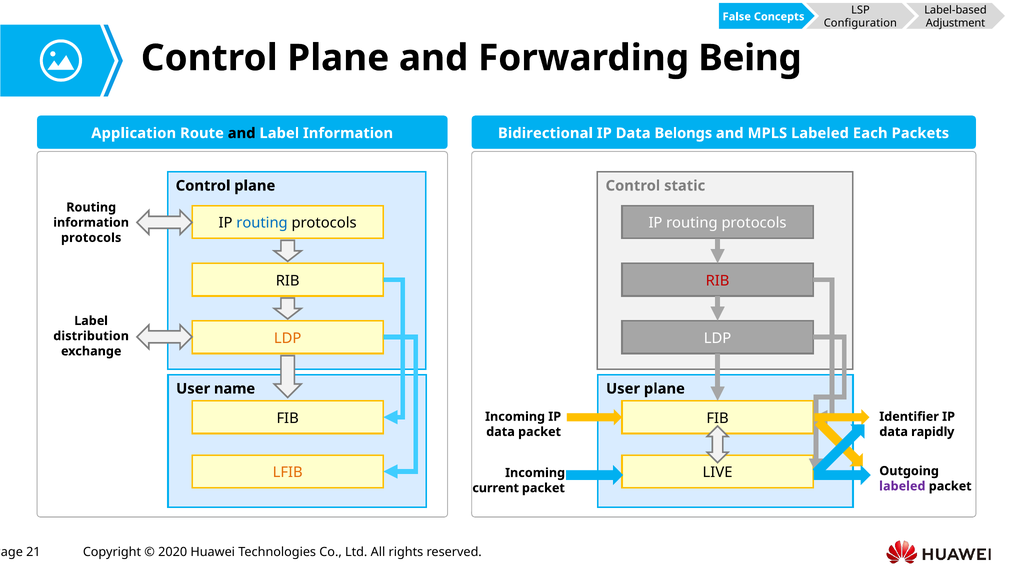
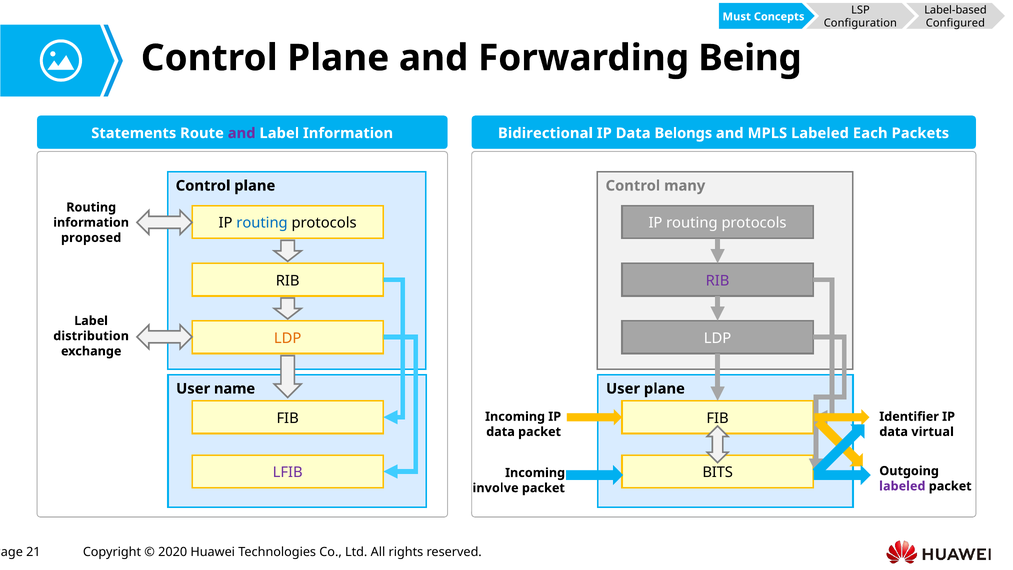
False: False -> Must (737, 17)
Adjustment: Adjustment -> Configured (955, 23)
Application: Application -> Statements (134, 133)
and colour: black -> purple (242, 133)
static: static -> many (685, 186)
protocols: protocols -> proposed (91, 238)
RIB colour: red -> purple (718, 281)
rapidly: rapidly -> virtual (933, 432)
LFIB colour: orange -> purple (288, 472)
LIVE: LIVE -> BITS (718, 472)
current: current -> involve (496, 488)
